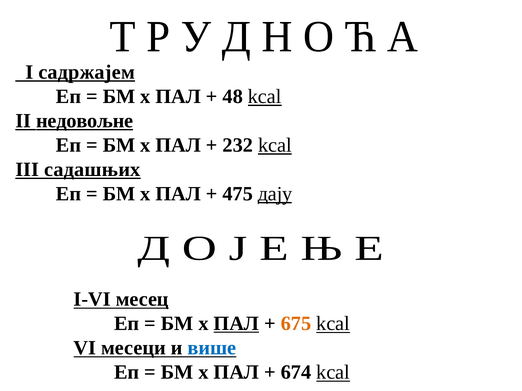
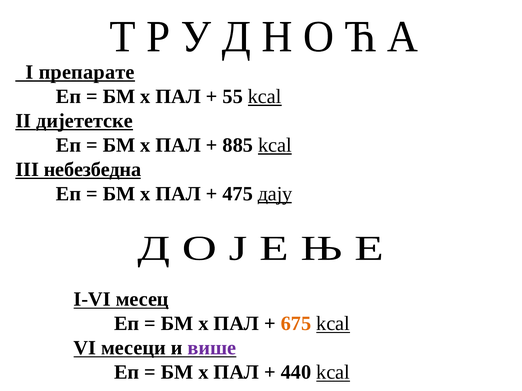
садржајем: садржајем -> препарате (87, 72)
48: 48 -> 55 (233, 97)
недовољне: недовољне -> дијететске (85, 121)
232: 232 -> 885 (238, 145)
садашњих: садашњих -> небезбедна (93, 170)
ПАЛ underline: present -> none (236, 324)
више colour: blue -> purple (212, 348)
674: 674 -> 440 (296, 373)
